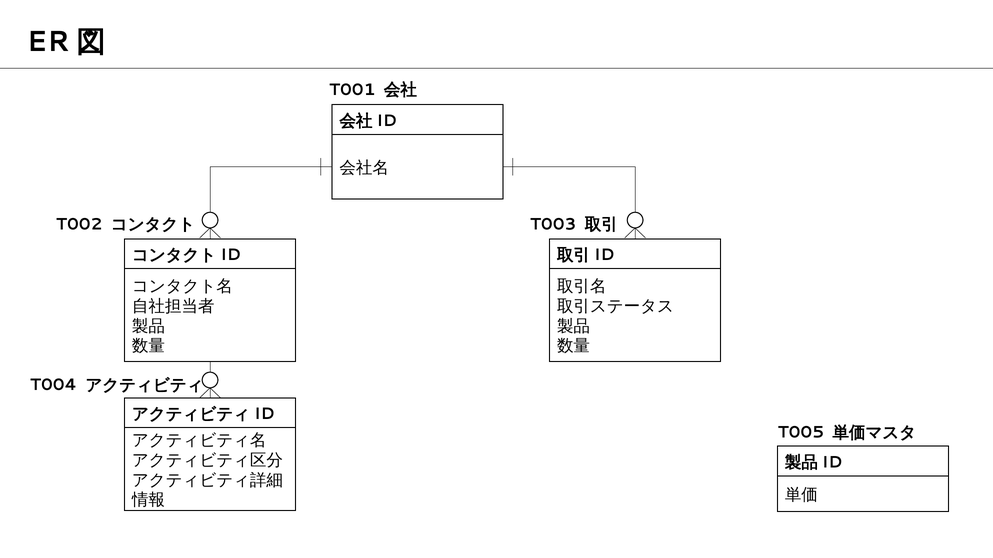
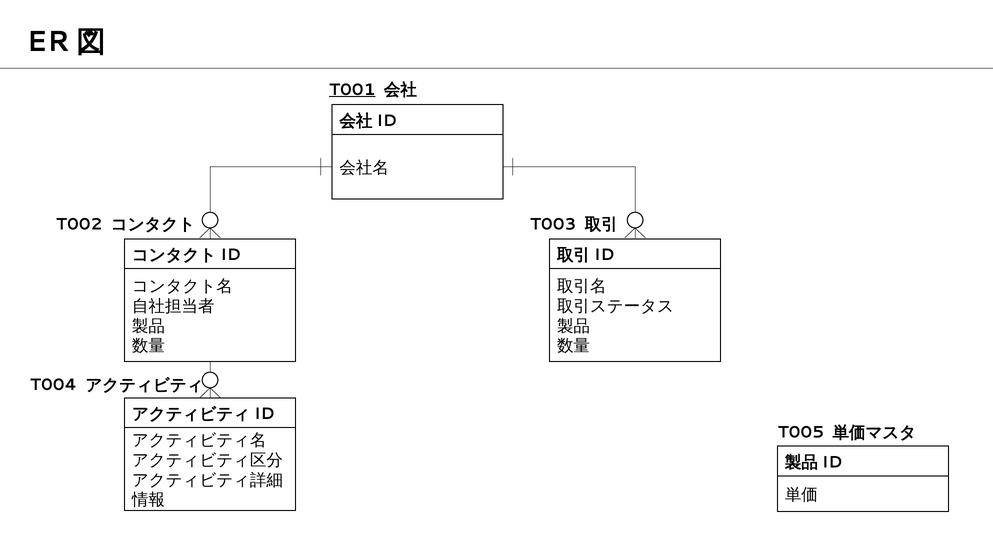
T001 underline: none -> present (352, 90)
